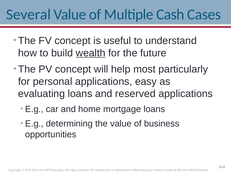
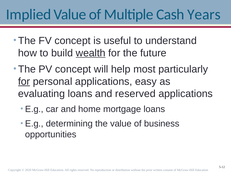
Several: Several -> Implied (29, 14)
Cases: Cases -> Years (204, 14)
for underline: none -> present (24, 82)
